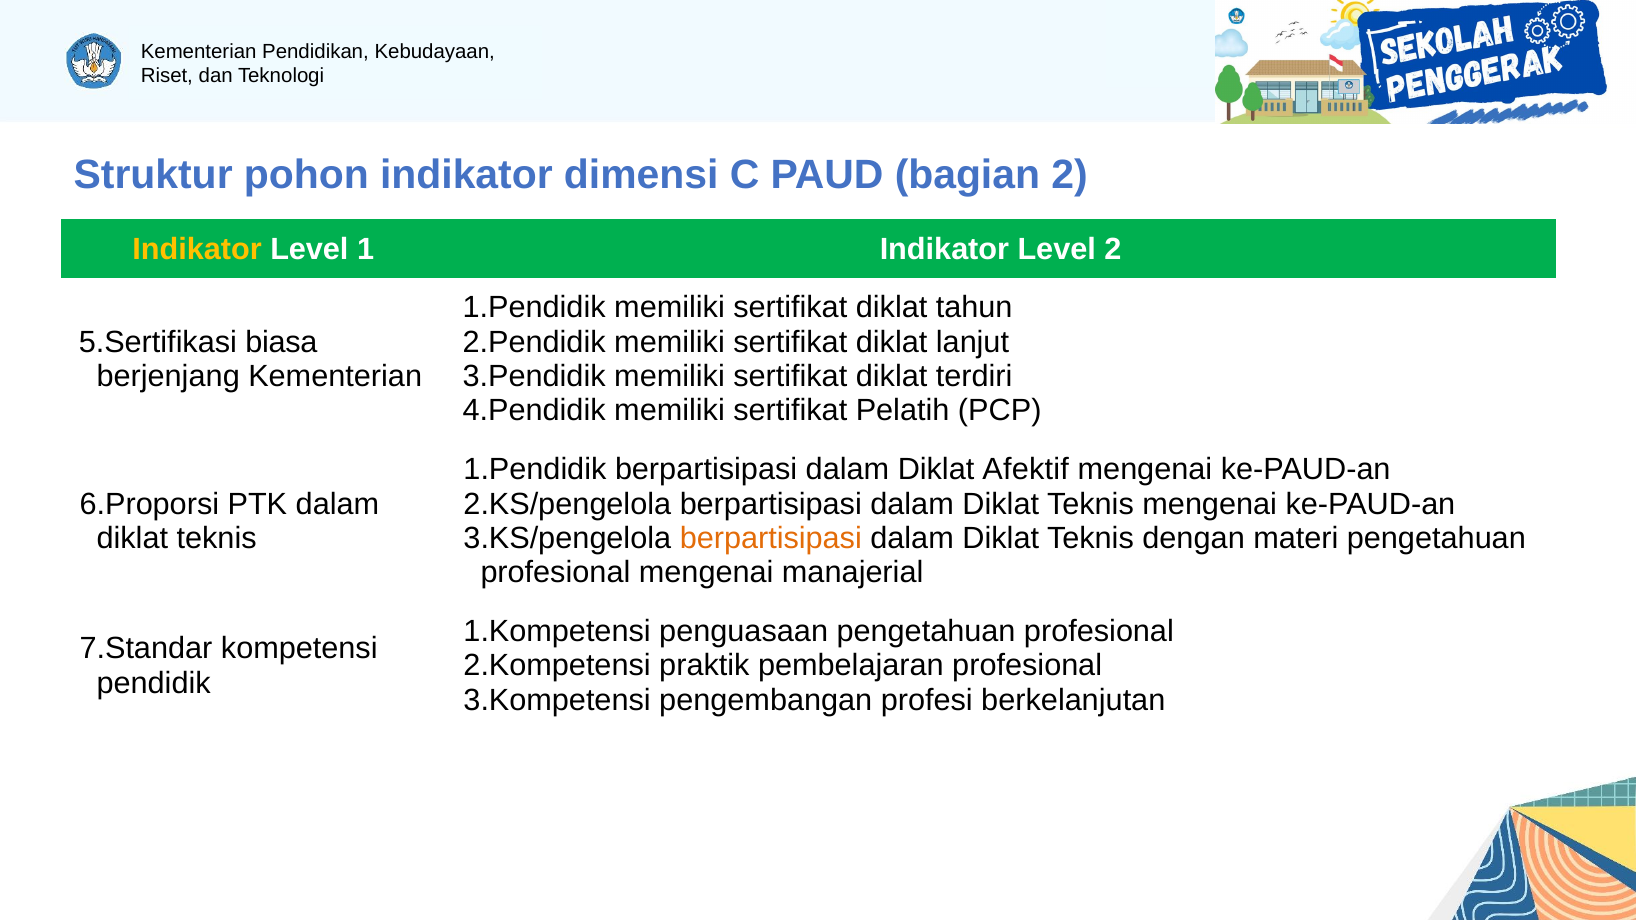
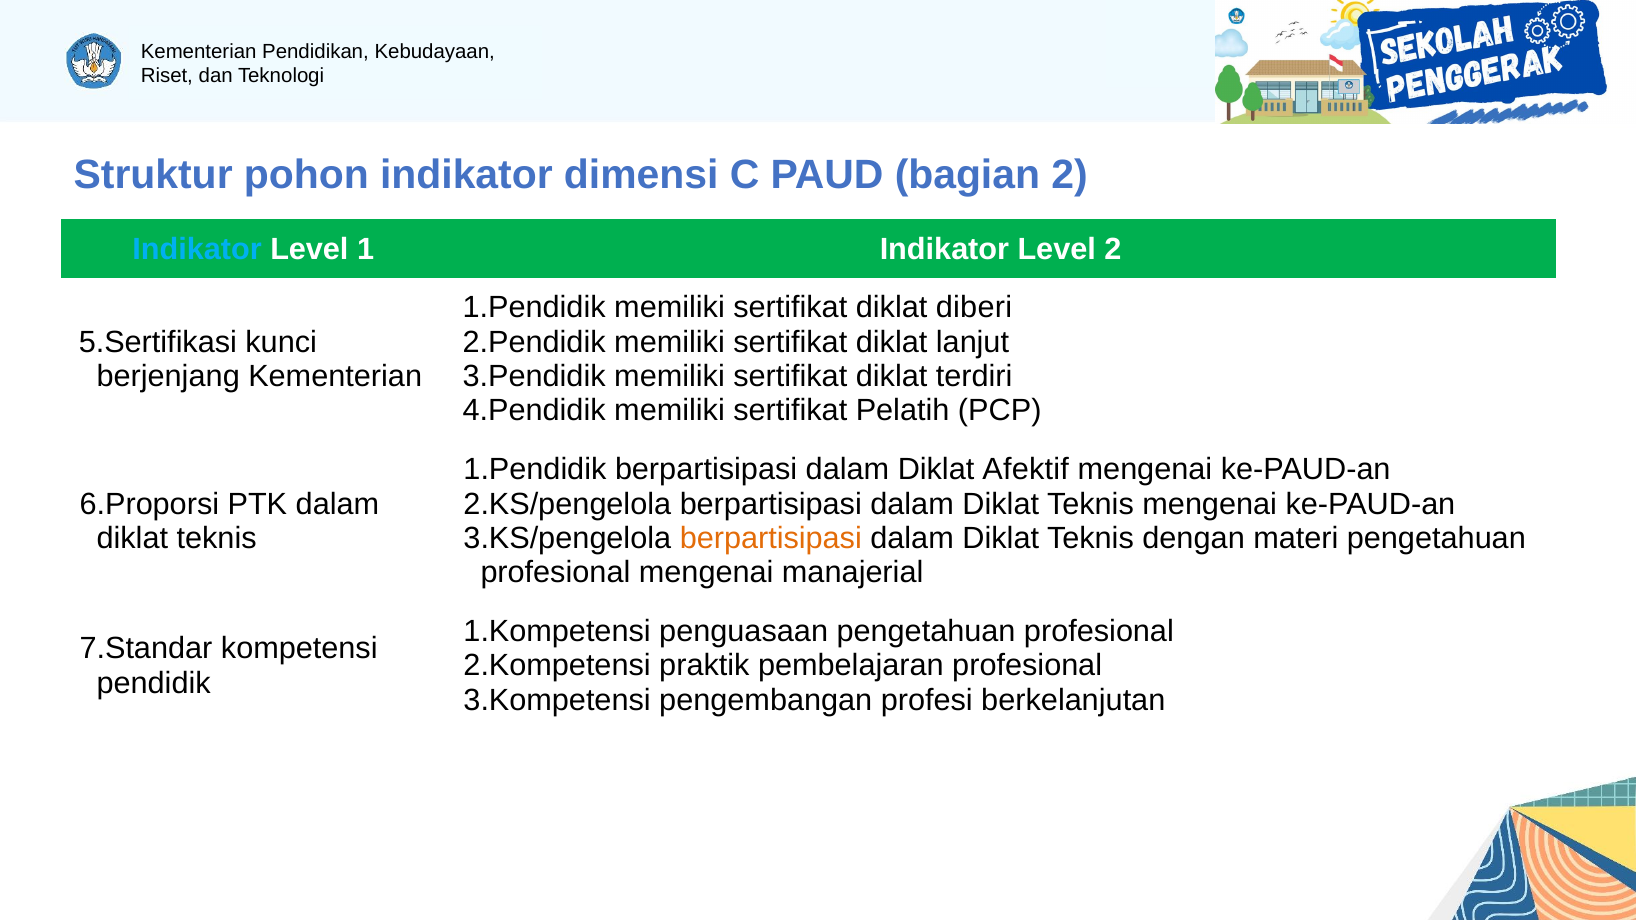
Indikator colour: yellow -> light blue (197, 249)
tahun: tahun -> diberi (974, 308)
biasa: biasa -> kunci (281, 342)
